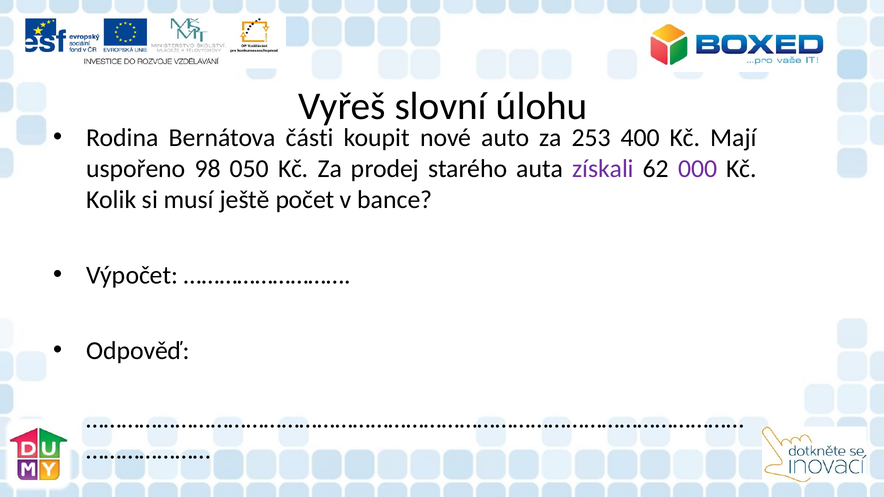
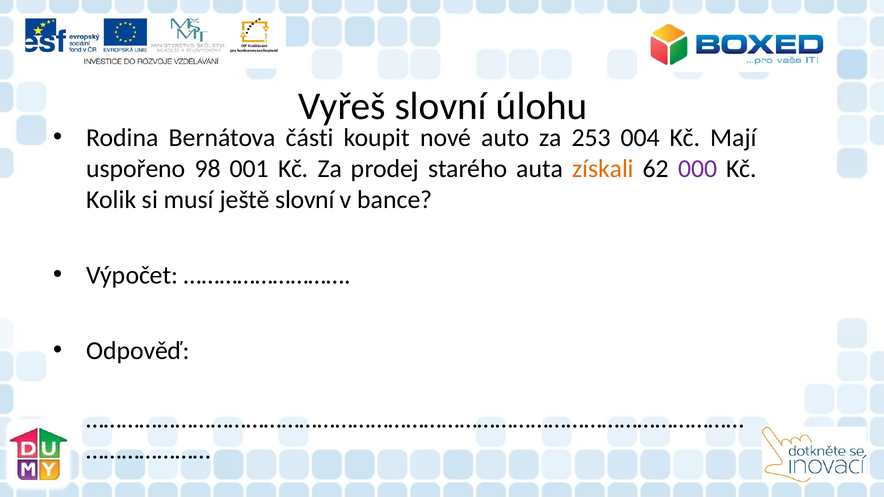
400: 400 -> 004 (640, 138)
050: 050 -> 001 (249, 169)
získali colour: purple -> orange (603, 169)
ještě počet: počet -> slovní (305, 200)
